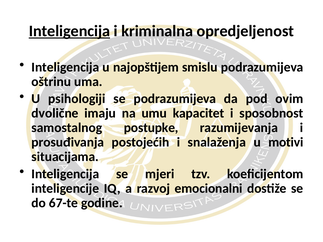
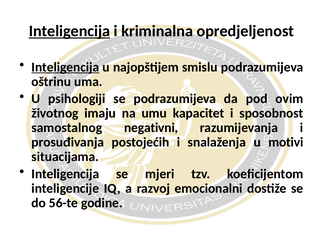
Inteligencija underline: none -> present (65, 67)
dvolične: dvolične -> životnog (55, 113)
postupke: postupke -> negativni (151, 128)
67-te: 67-te -> 56-te (63, 203)
